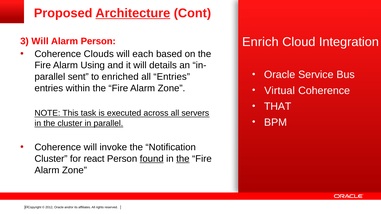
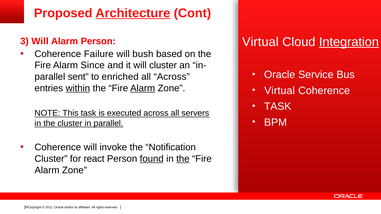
Enrich: Enrich -> Virtual (260, 42)
Integration underline: none -> present (349, 42)
Clouds: Clouds -> Failure (99, 54)
each: each -> bush (143, 54)
Using: Using -> Since (93, 65)
will details: details -> cluster (163, 65)
all Entries: Entries -> Across (172, 77)
within underline: none -> present (78, 88)
Alarm underline: none -> present (143, 88)
THAT: THAT -> TASK (278, 107)
